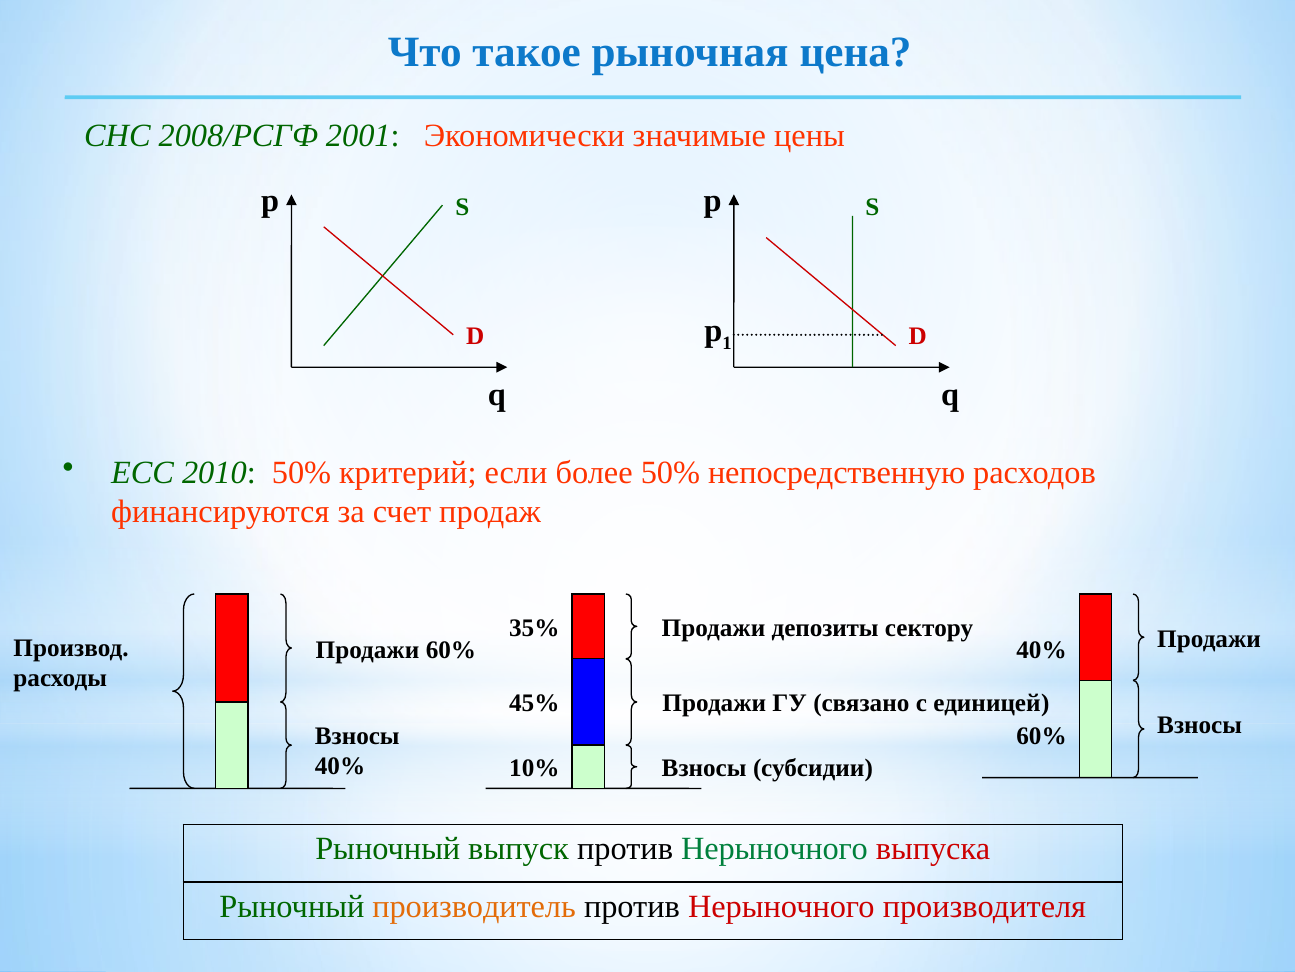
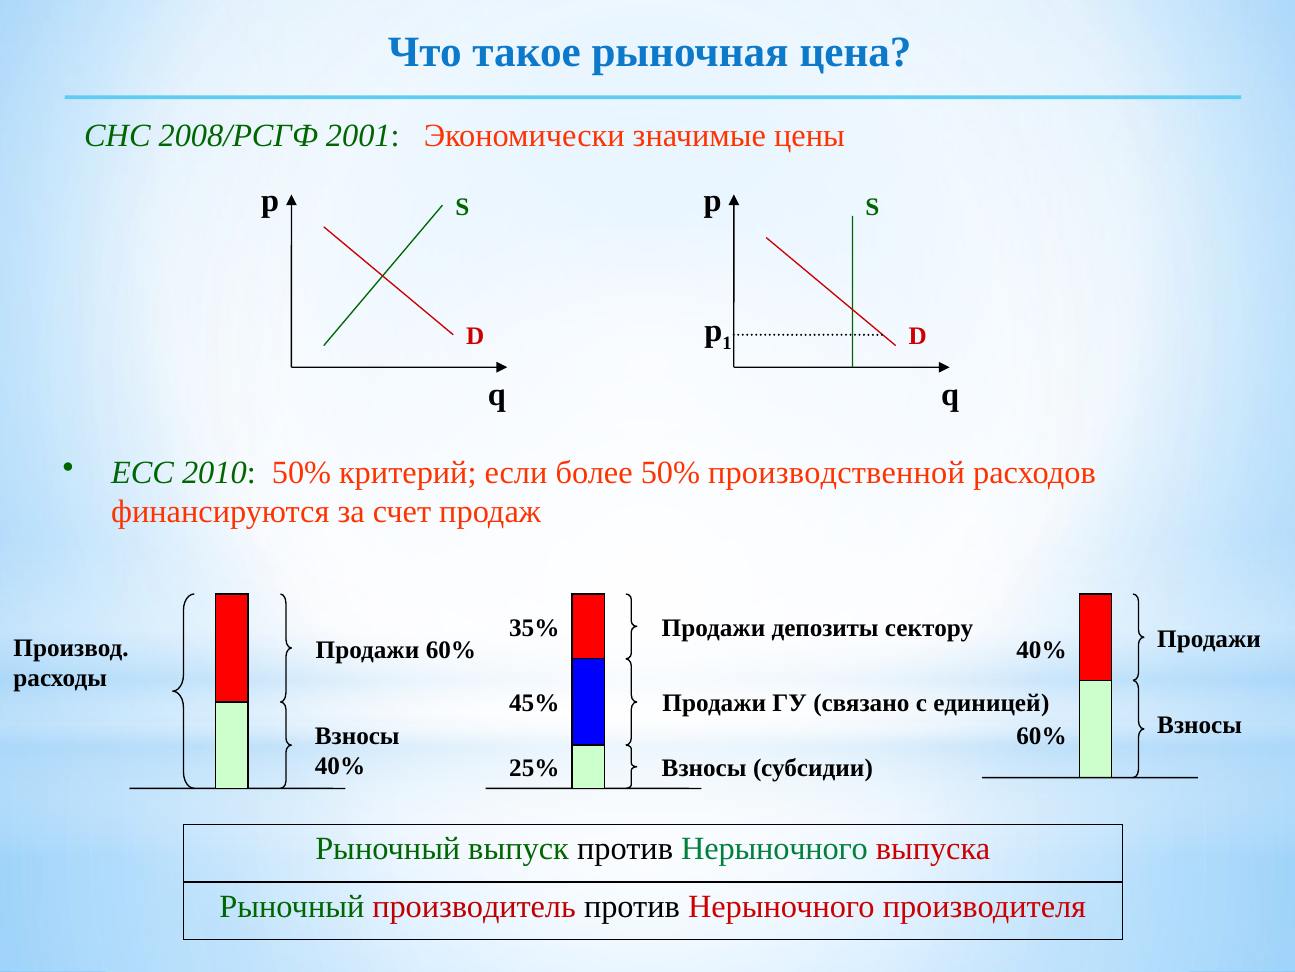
непосредственную: непосредственную -> производственной (837, 473)
10%: 10% -> 25% (534, 768)
производитель colour: orange -> red (474, 906)
